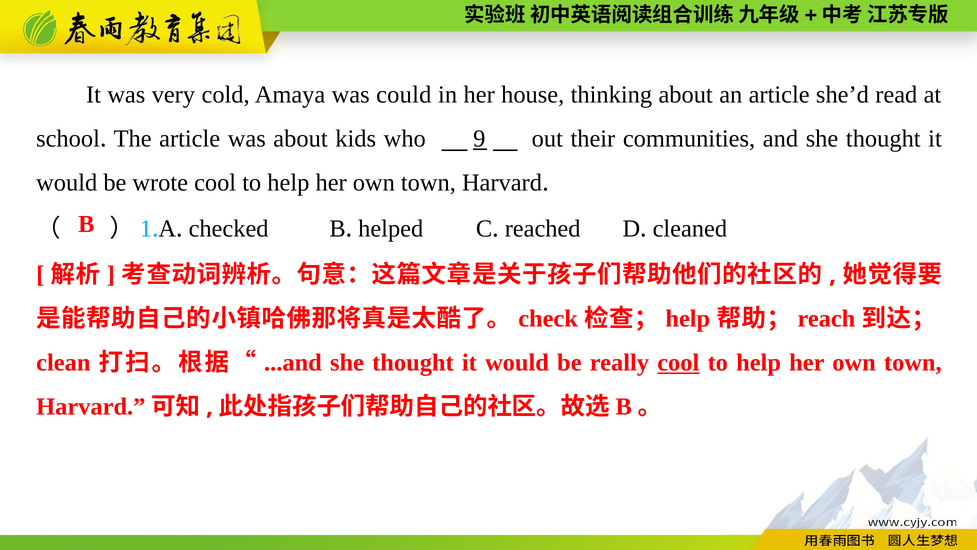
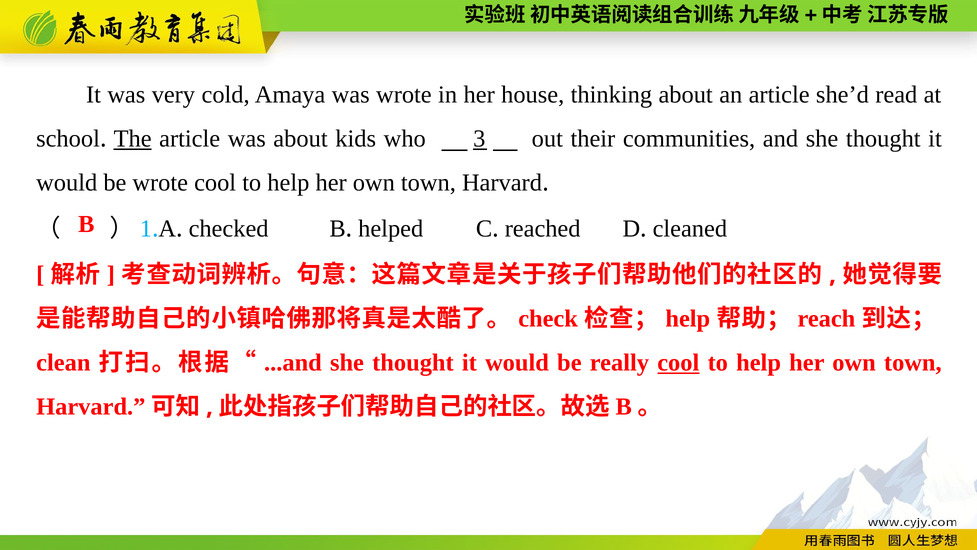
was could: could -> wrote (404, 95)
The underline: none -> present (133, 138)
9: 9 -> 3 (479, 138)
